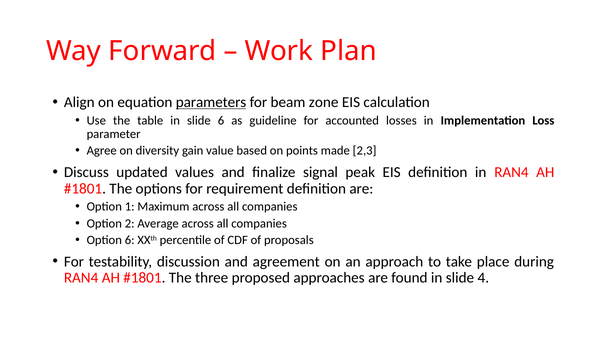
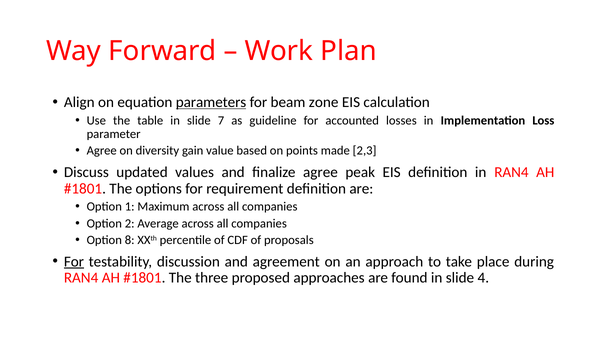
slide 6: 6 -> 7 (221, 120)
finalize signal: signal -> agree (320, 172)
Option 6: 6 -> 8 (130, 240)
For underline: none -> present (74, 261)
